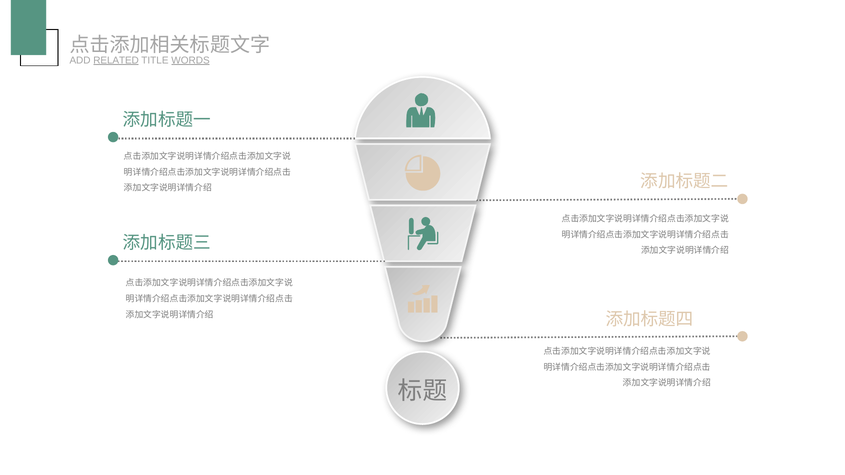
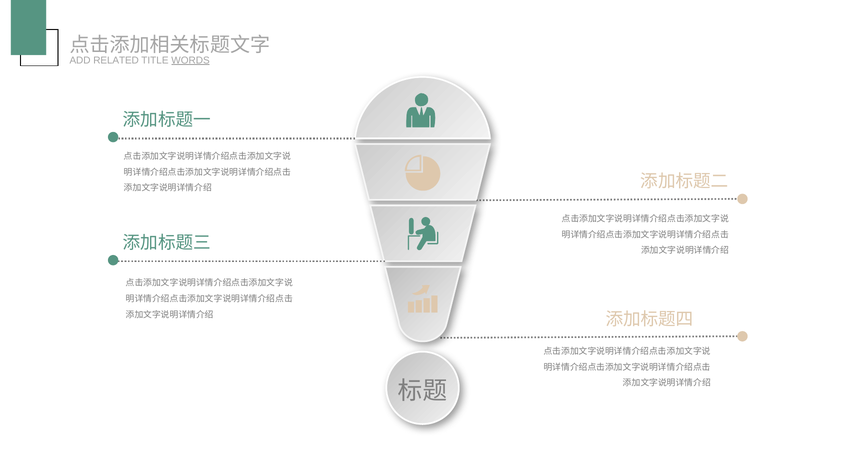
RELATED underline: present -> none (116, 60)
